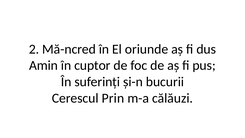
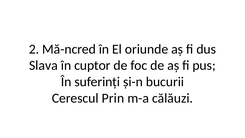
Amin: Amin -> Slava (43, 65)
